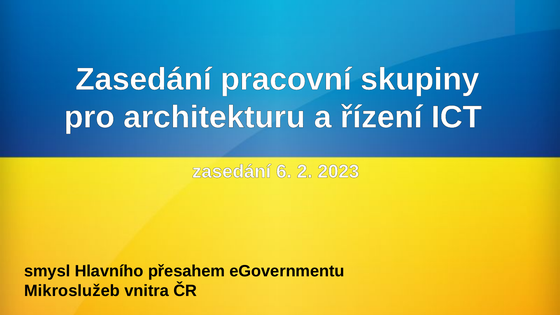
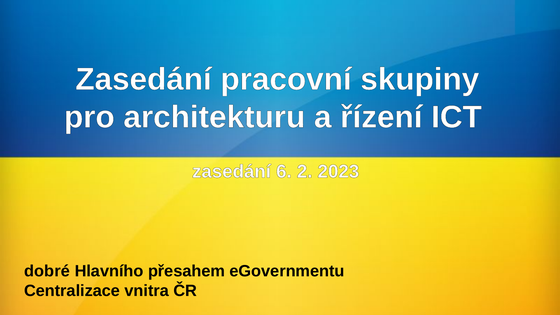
smysl: smysl -> dobré (47, 271)
Mikroslužeb: Mikroslužeb -> Centralizace (72, 291)
